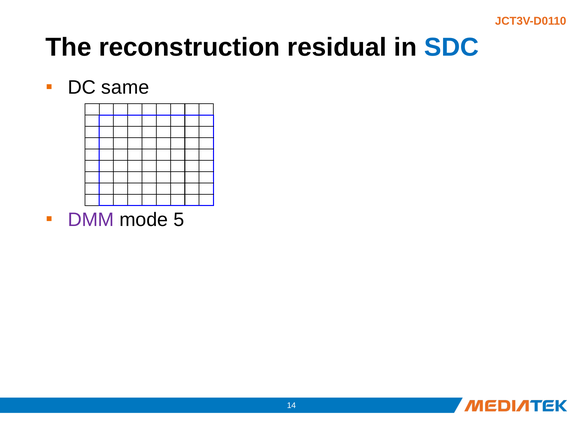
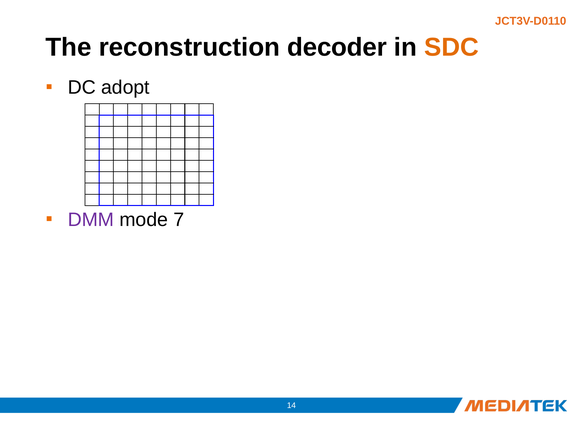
residual: residual -> decoder (337, 47)
SDC colour: blue -> orange (451, 47)
same: same -> adopt (125, 88)
5: 5 -> 7 (179, 220)
